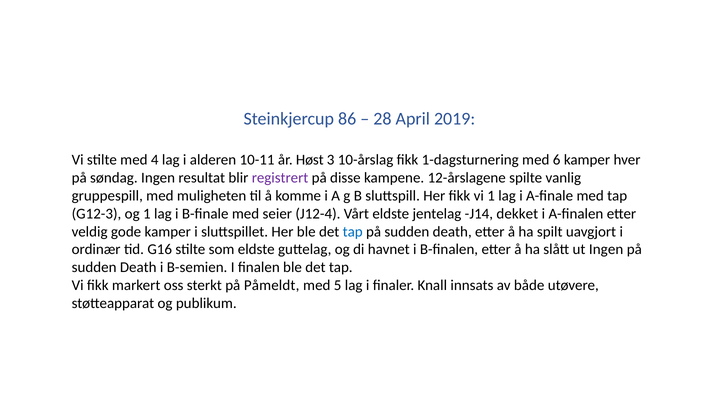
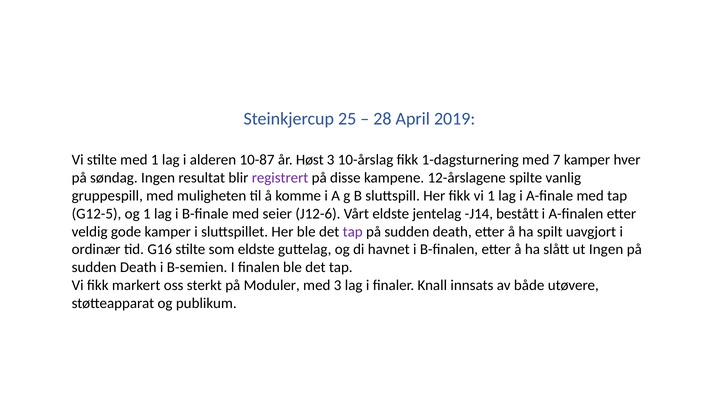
86: 86 -> 25 (347, 119)
med 4: 4 -> 1 (155, 160)
10-11: 10-11 -> 10-87 (257, 160)
6: 6 -> 7 (557, 160)
G12-3: G12-3 -> G12-5 (96, 214)
J12-4: J12-4 -> J12-6 (318, 214)
dekket: dekket -> bestått (517, 214)
tap colour: blue -> purple (353, 232)
Påmeldt: Påmeldt -> Moduler (272, 286)
med 5: 5 -> 3 (338, 286)
